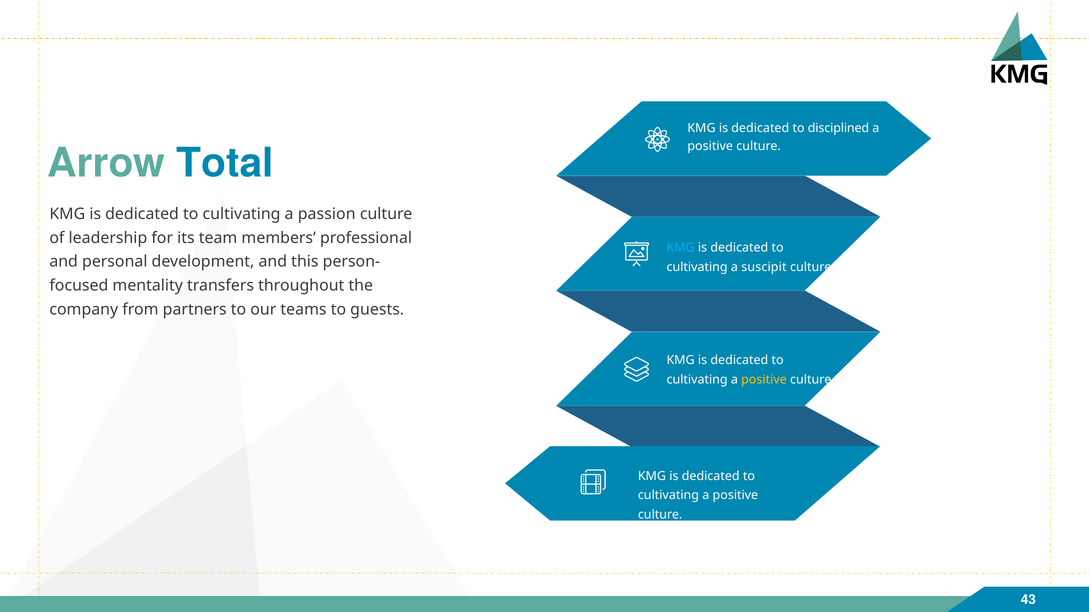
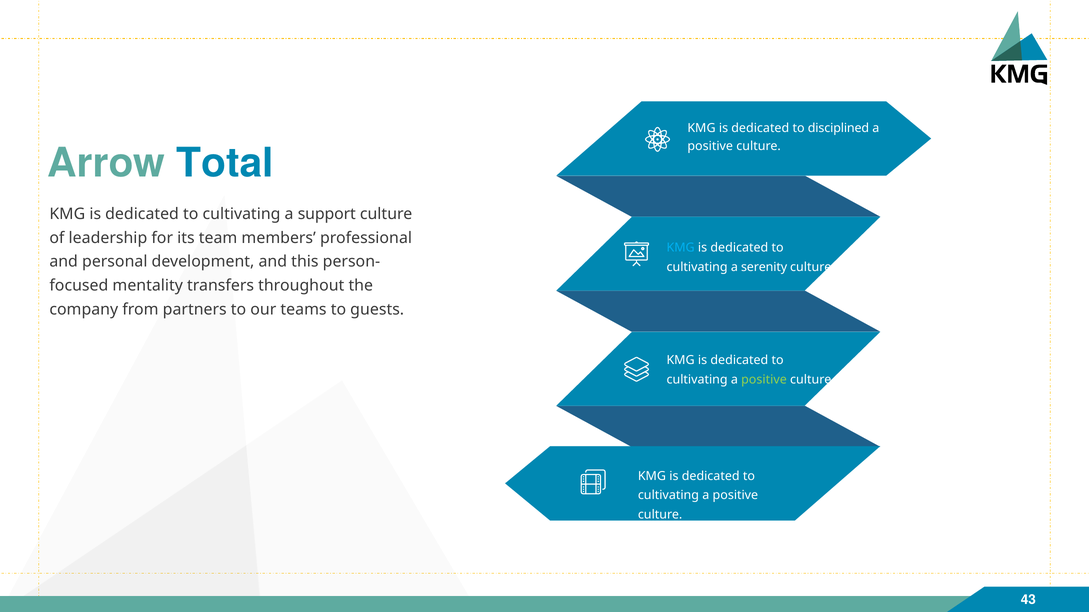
passion: passion -> support (327, 214)
suscipit: suscipit -> serenity (764, 267)
positive colour: yellow -> light green (764, 380)
